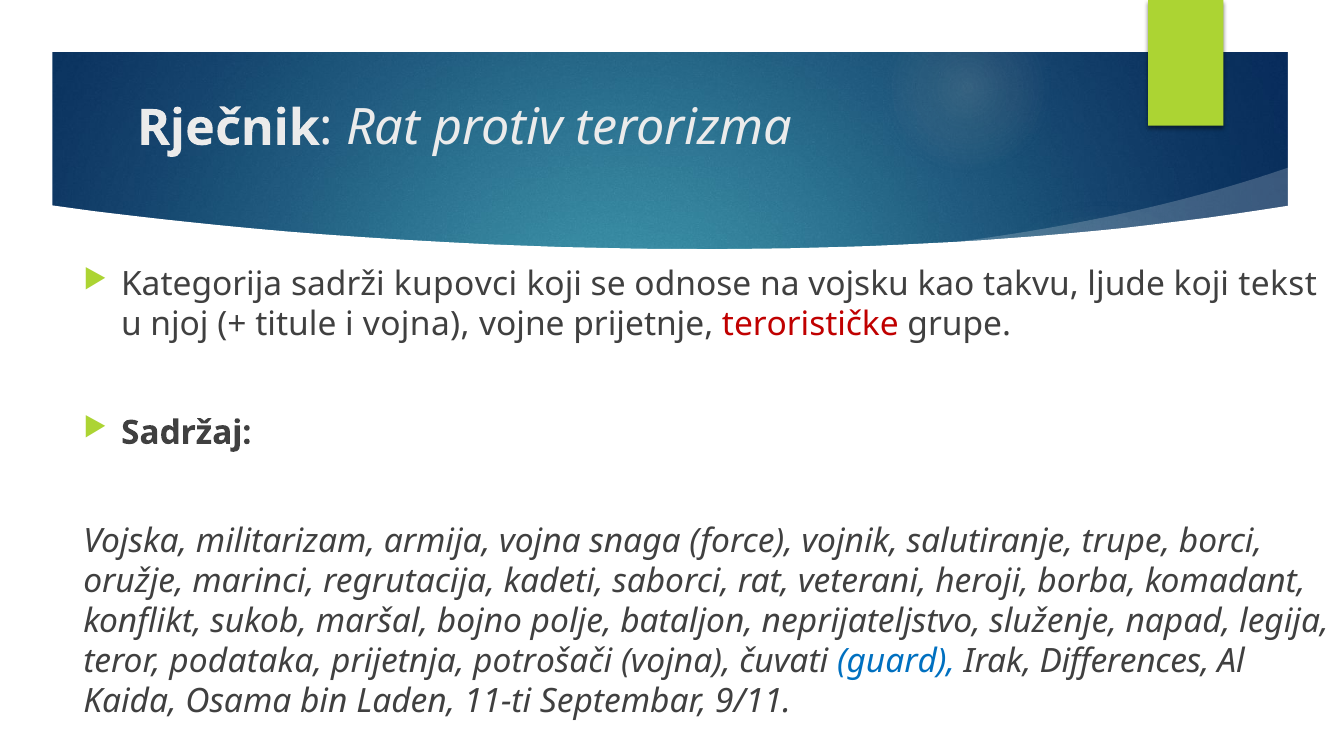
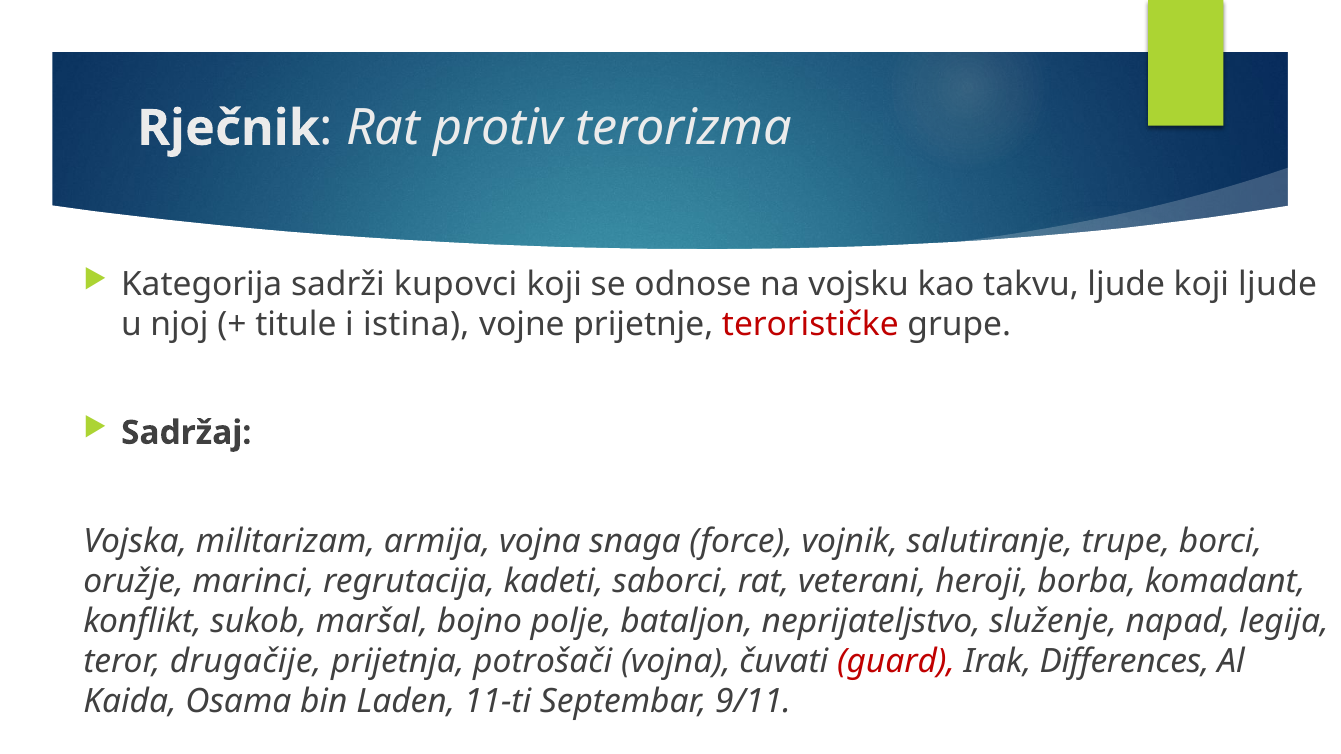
koji tekst: tekst -> ljude (1278, 284)
i vojna: vojna -> istina (416, 324)
podataka: podataka -> drugačije (246, 662)
guard colour: blue -> red (896, 662)
